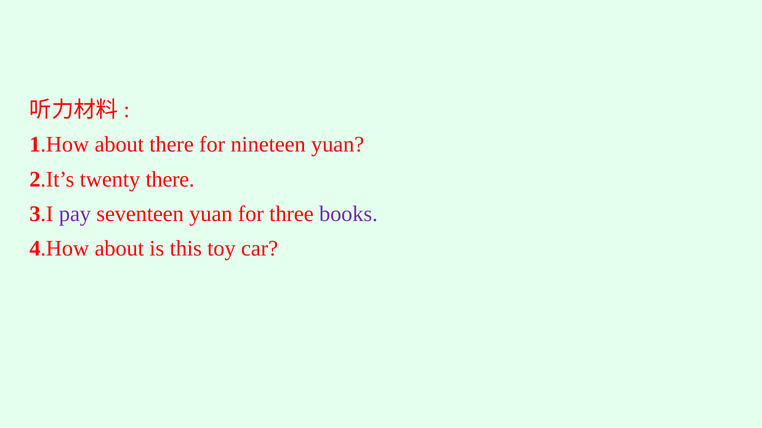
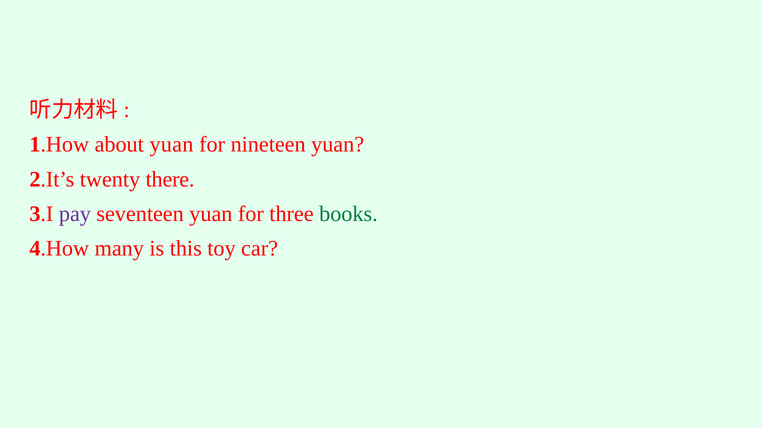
about there: there -> yuan (171, 145)
books colour: purple -> green (348, 214)
4.How about: about -> many (119, 249)
